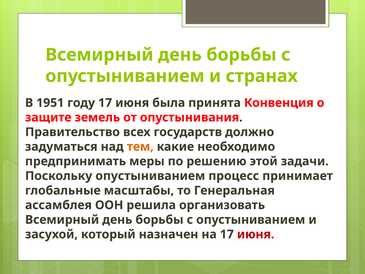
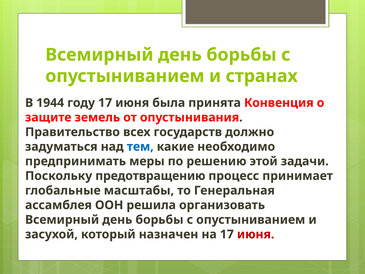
1951: 1951 -> 1944 (50, 103)
тем colour: orange -> blue (140, 147)
Поскольку опустыниванием: опустыниванием -> предотвращению (150, 176)
